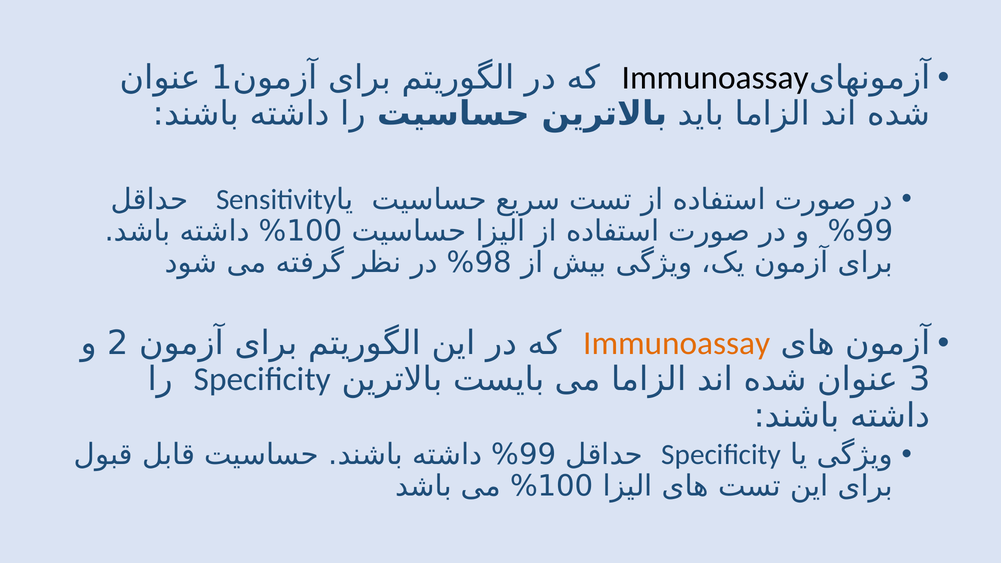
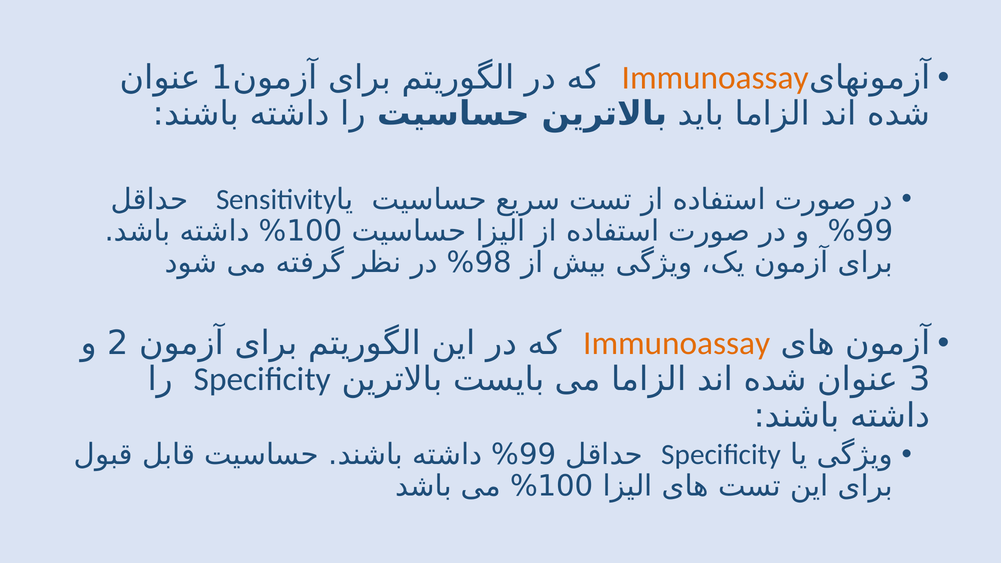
Immunoassay colour: black -> orange (715, 78)
